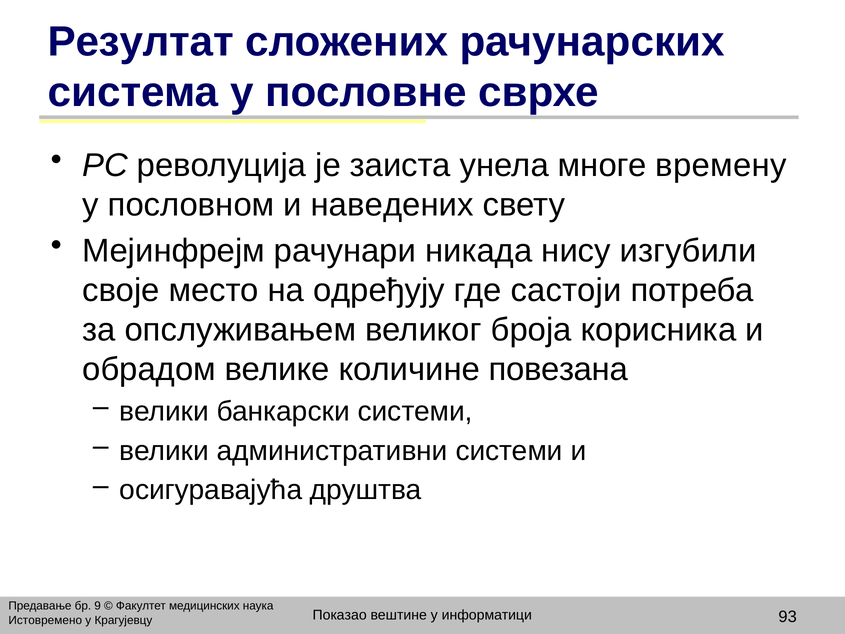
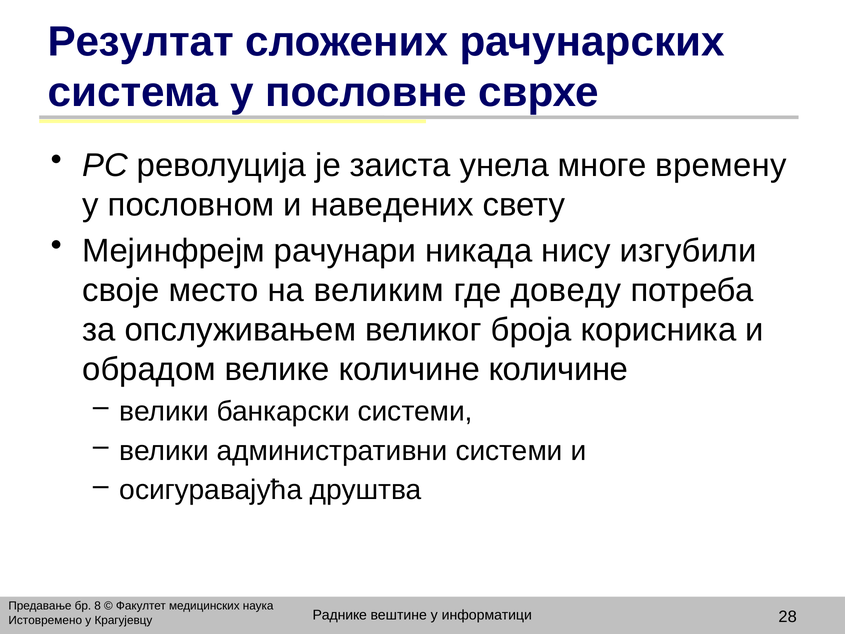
одређују: одређују -> великим (379, 290)
састоји: састоји -> доведу (566, 290)
количине повезана: повезана -> количине (558, 369)
9: 9 -> 8 (98, 606)
Показао: Показао -> Раднике (340, 615)
93: 93 -> 28 (788, 616)
